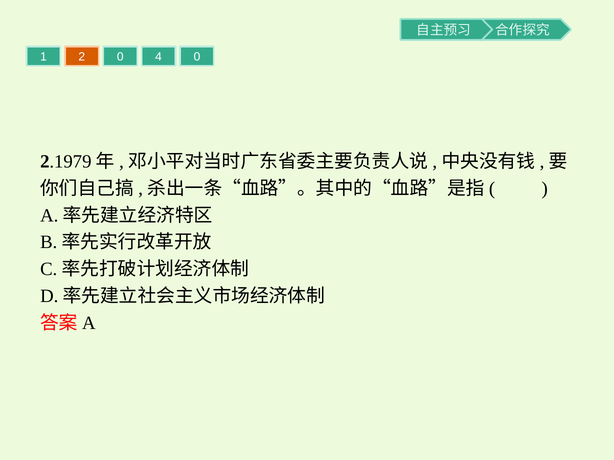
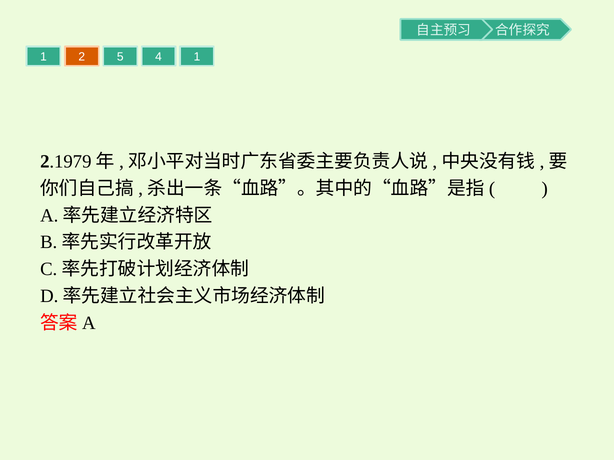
2 0: 0 -> 5 (120, 57)
4 0: 0 -> 1 (197, 57)
